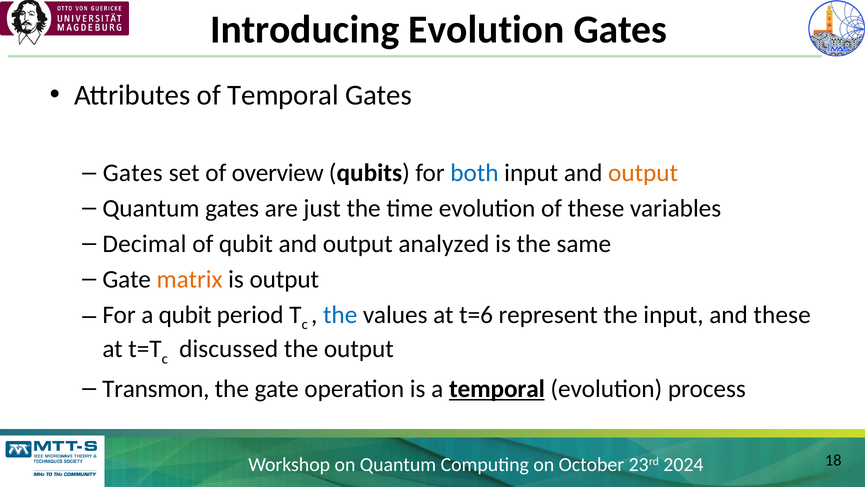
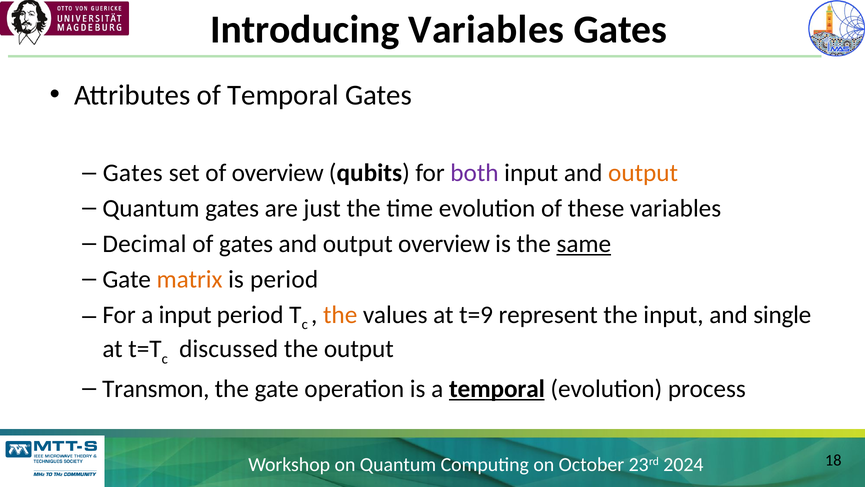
Introducing Evolution: Evolution -> Variables (486, 30)
both colour: blue -> purple (474, 173)
of qubit: qubit -> gates (246, 244)
output analyzed: analyzed -> overview (444, 244)
same underline: none -> present (584, 244)
is output: output -> period (284, 279)
a qubit: qubit -> input (185, 315)
the colour: blue -> orange (340, 315)
t=6: t=6 -> t=9 (476, 315)
and these: these -> single (782, 315)
